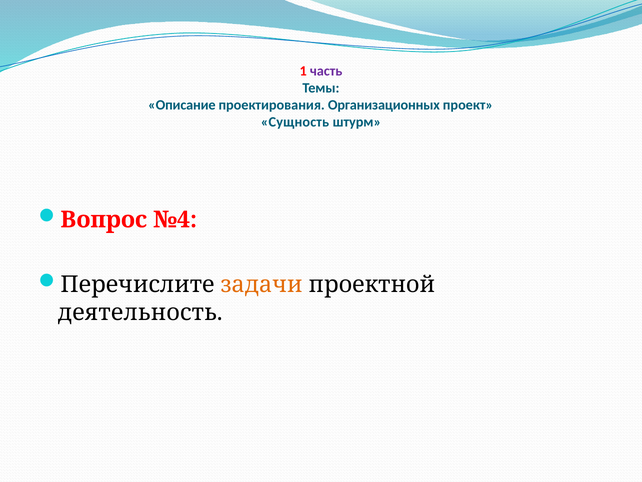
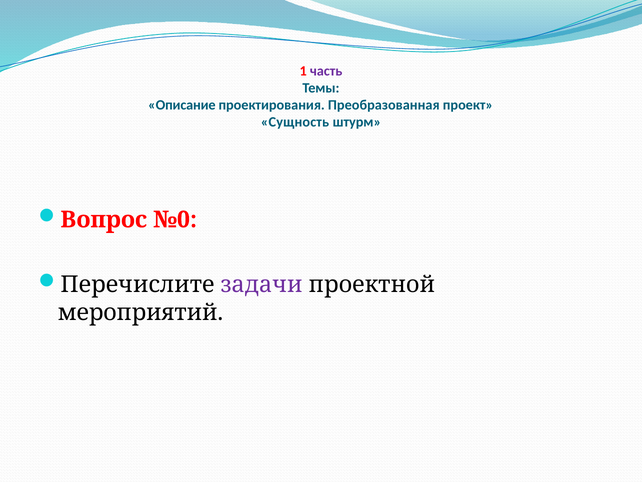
Организационных: Организационных -> Преобразованная (384, 105)
№4: №4 -> №0 (175, 219)
задачи colour: orange -> purple (262, 284)
деятельность: деятельность -> мероприятий (140, 312)
